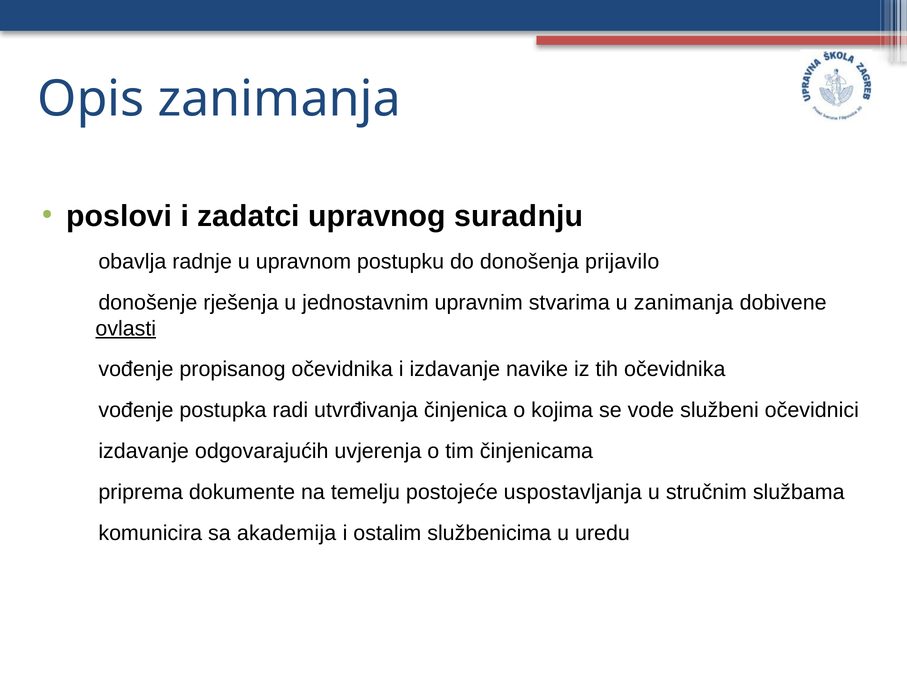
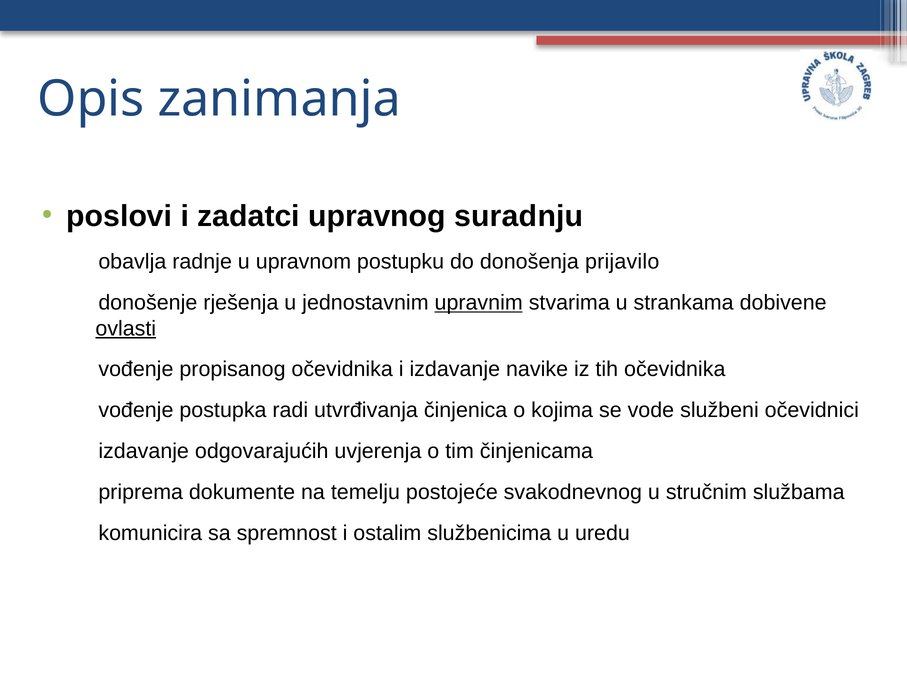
upravnim underline: none -> present (479, 302)
u zanimanja: zanimanja -> strankama (684, 302)
uspostavljanja: uspostavljanja -> svakodnevnog (573, 492)
akademija: akademija -> spremnost (287, 532)
